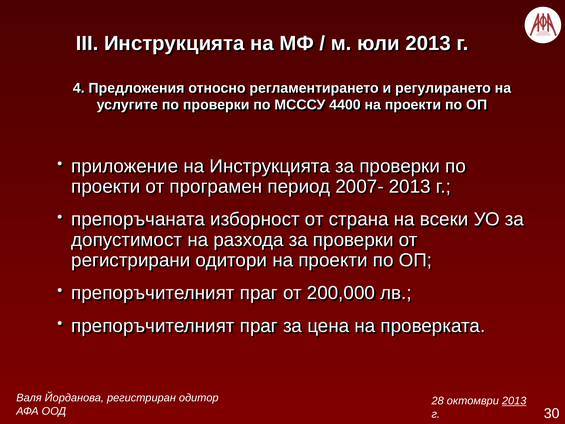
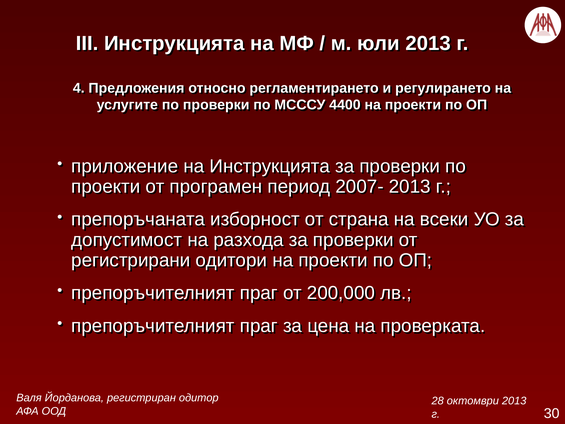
2013 underline: present -> none (514, 401)
